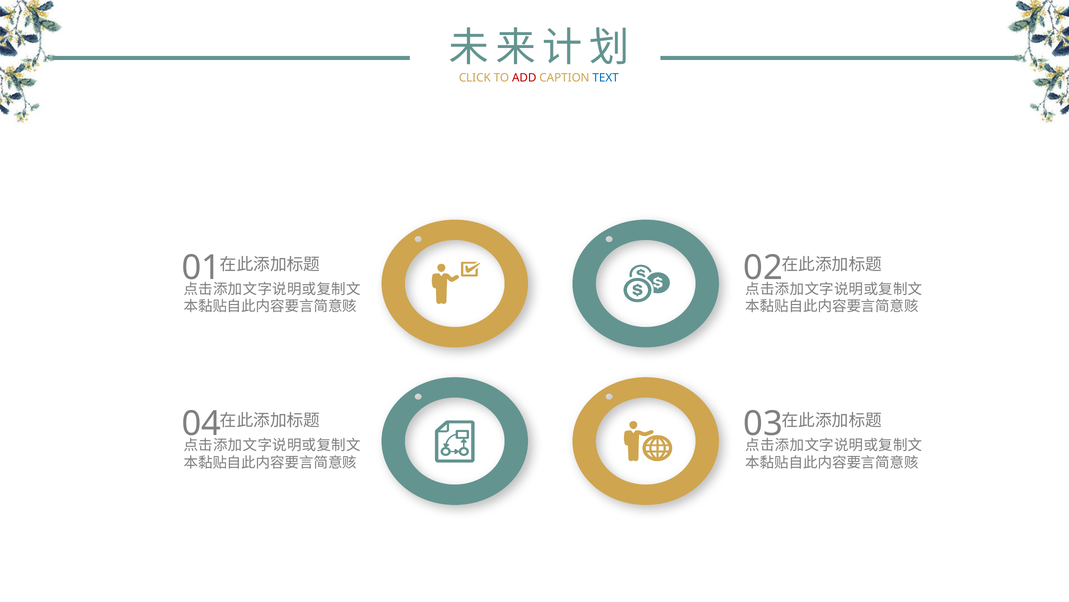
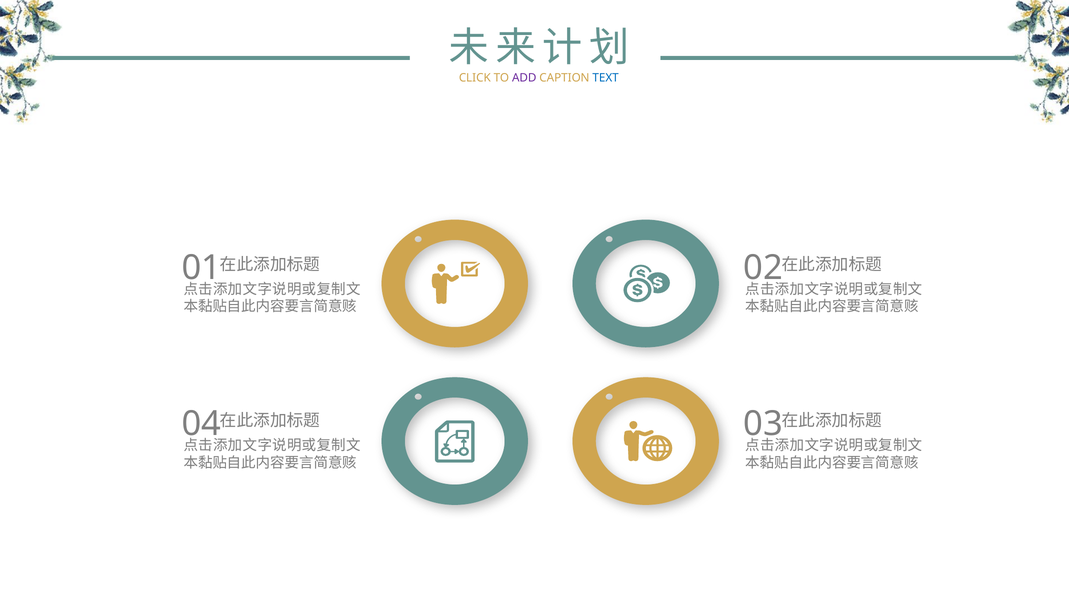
ADD colour: red -> purple (524, 78)
